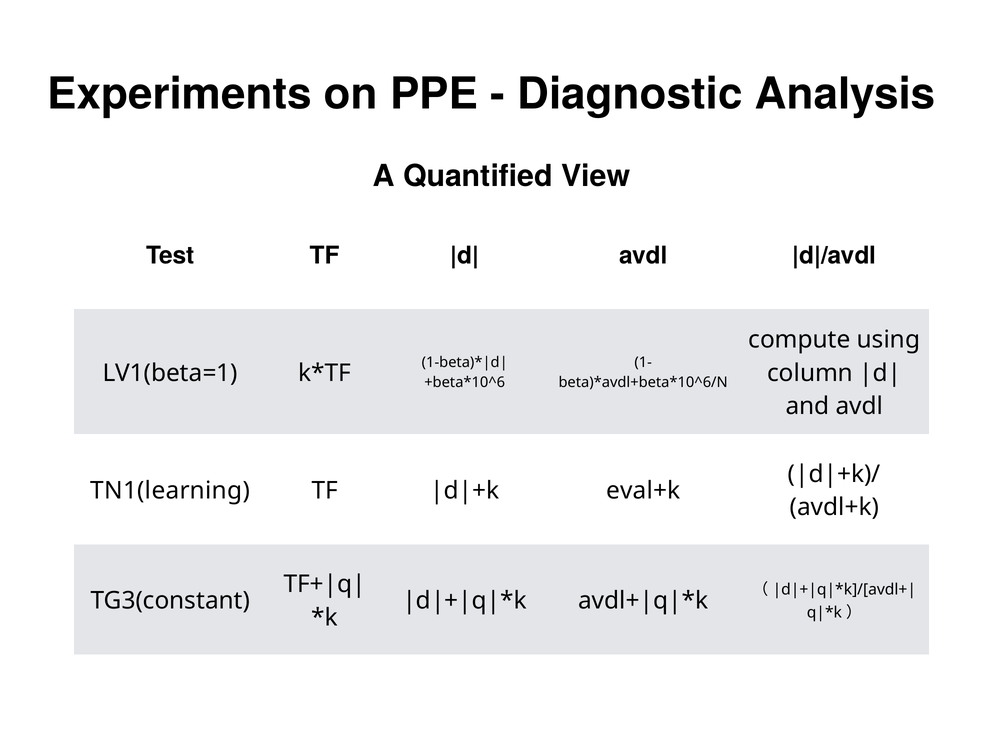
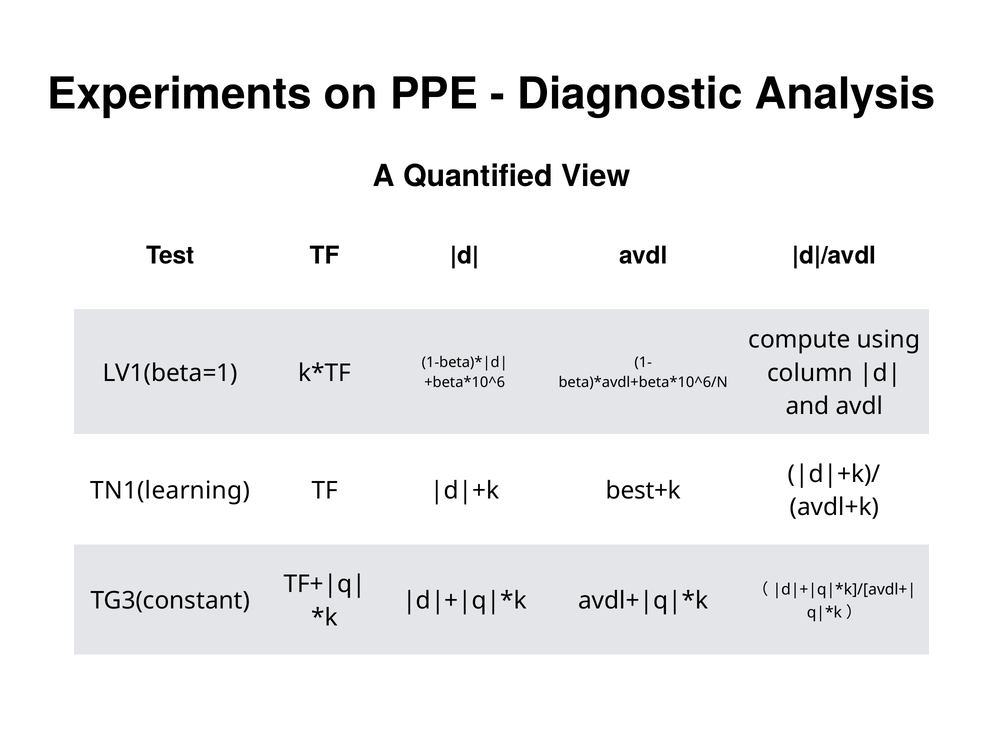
eval+k: eval+k -> best+k (643, 491)
